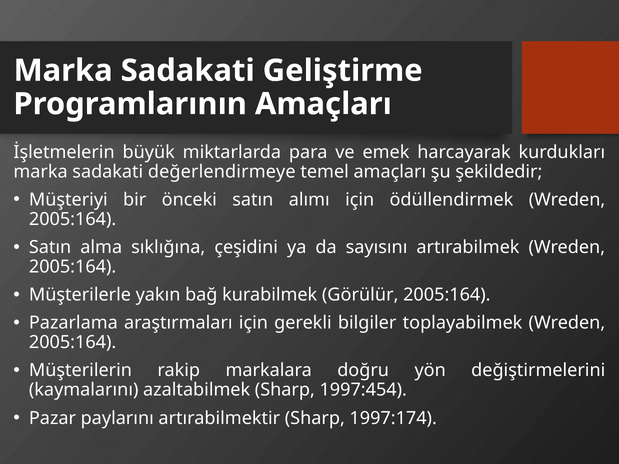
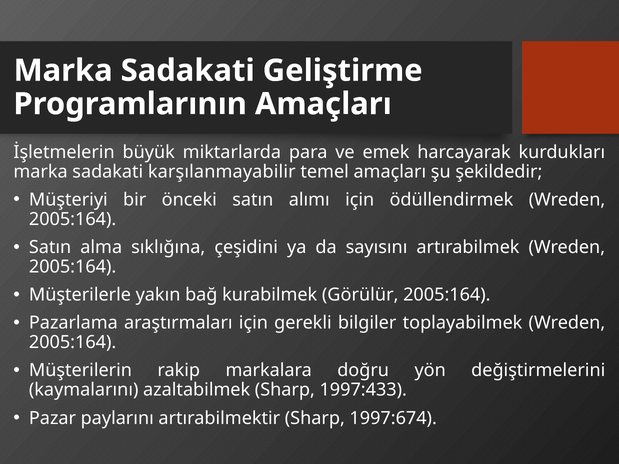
değerlendirmeye: değerlendirmeye -> karşılanmayabilir (222, 172)
1997:454: 1997:454 -> 1997:433 (363, 390)
1997:174: 1997:174 -> 1997:674 (393, 418)
